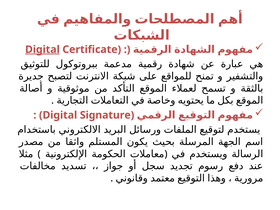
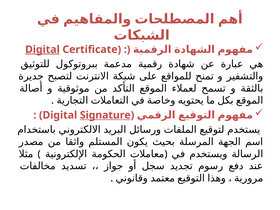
Signature underline: none -> present (105, 115)
